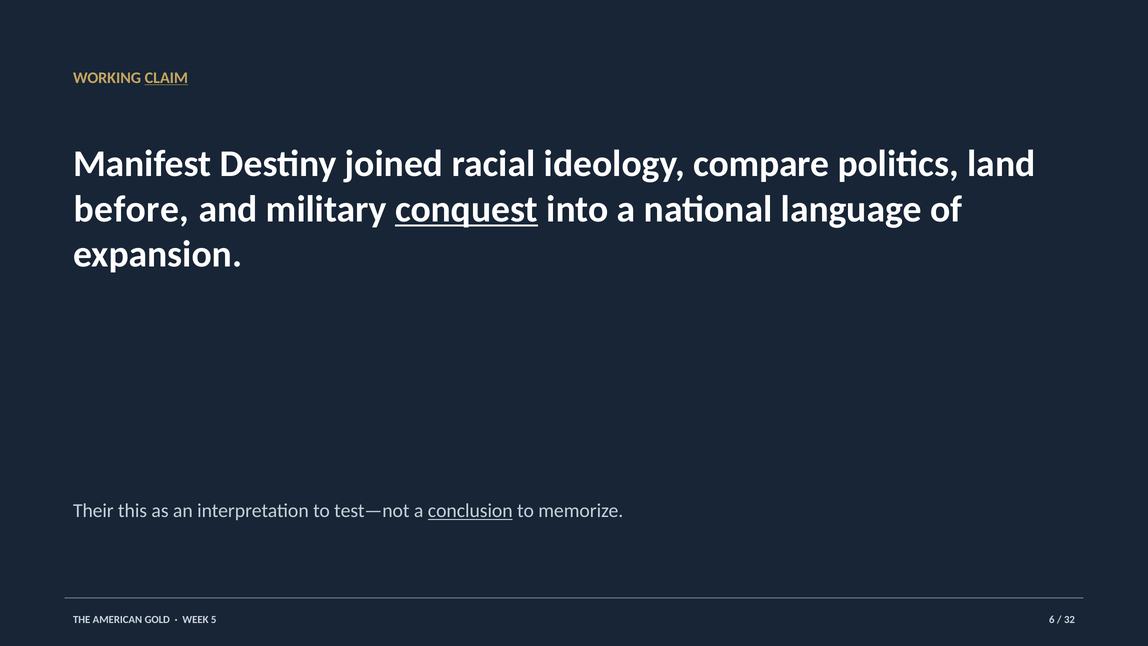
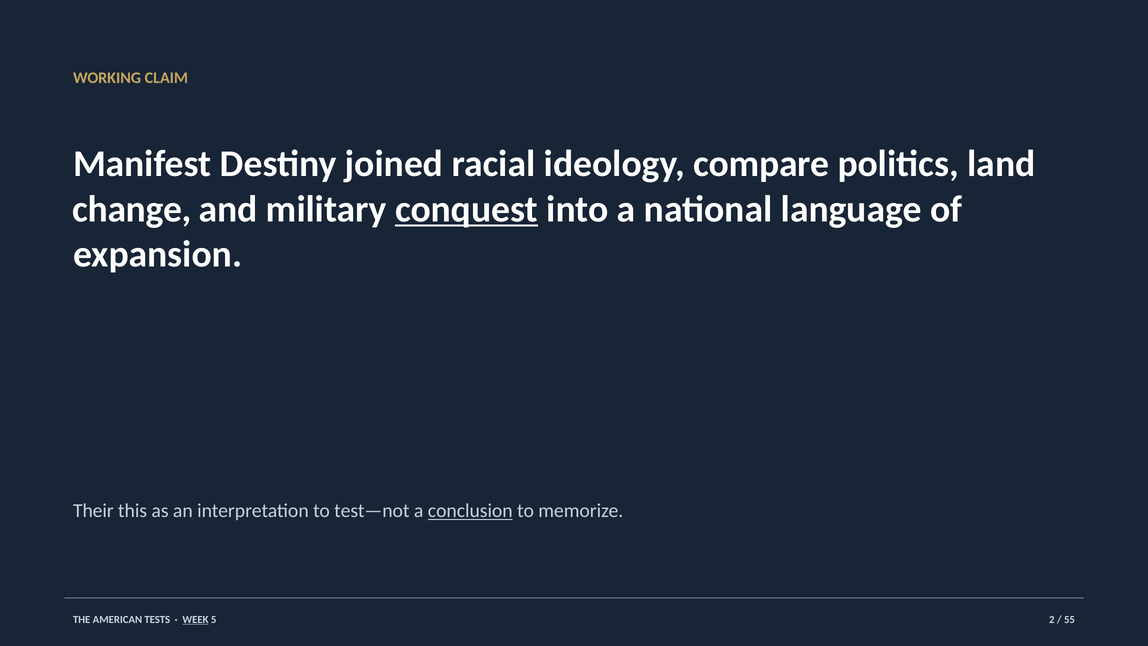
CLAIM underline: present -> none (166, 78)
before: before -> change (132, 209)
GOLD: GOLD -> TESTS (157, 620)
WEEK underline: none -> present (195, 620)
6: 6 -> 2 (1052, 620)
32: 32 -> 55 (1069, 620)
